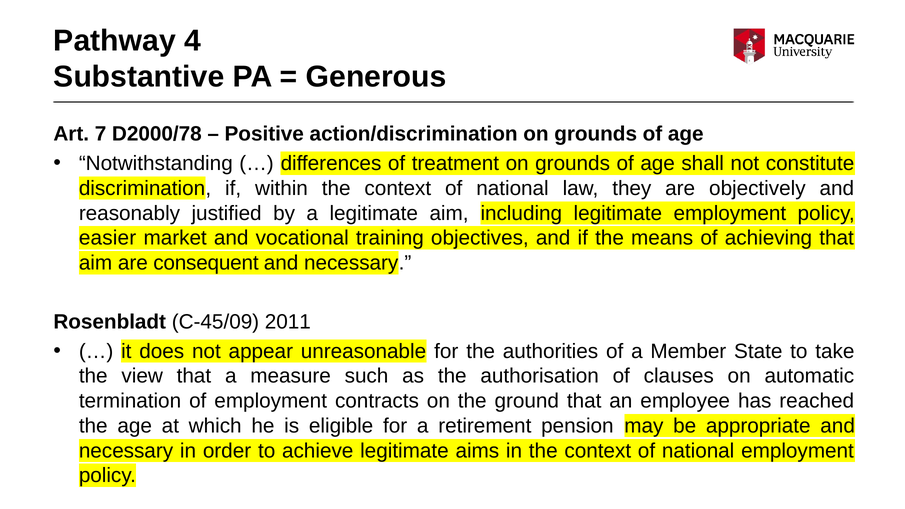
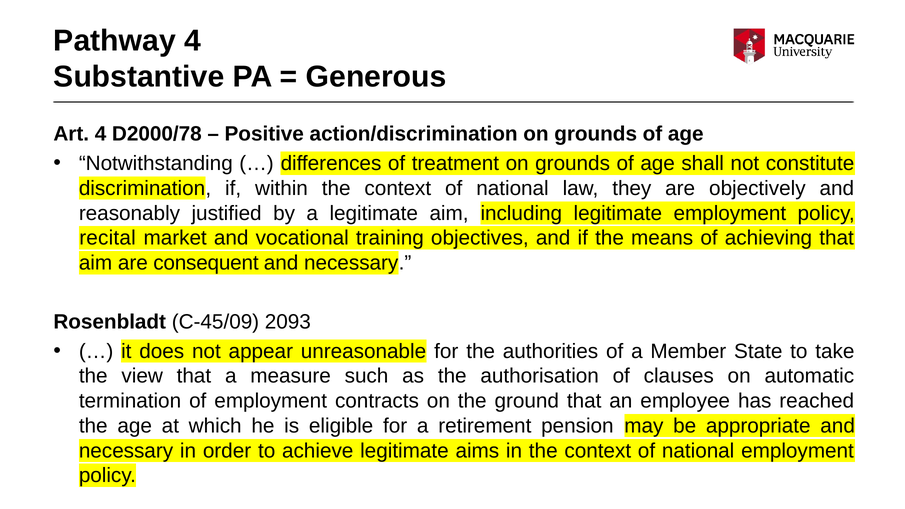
Art 7: 7 -> 4 (101, 134)
easier: easier -> recital (108, 238)
2011: 2011 -> 2093 (288, 322)
